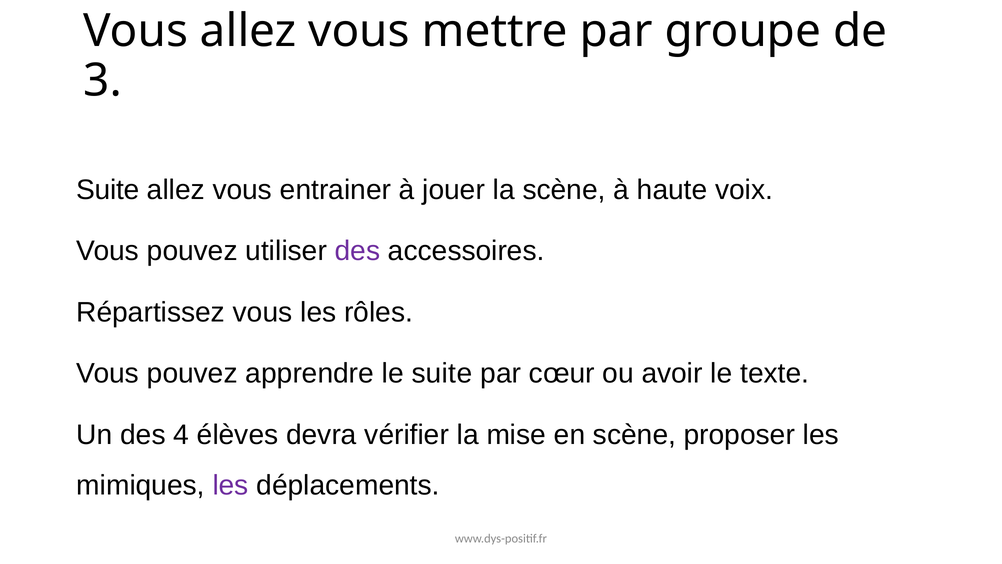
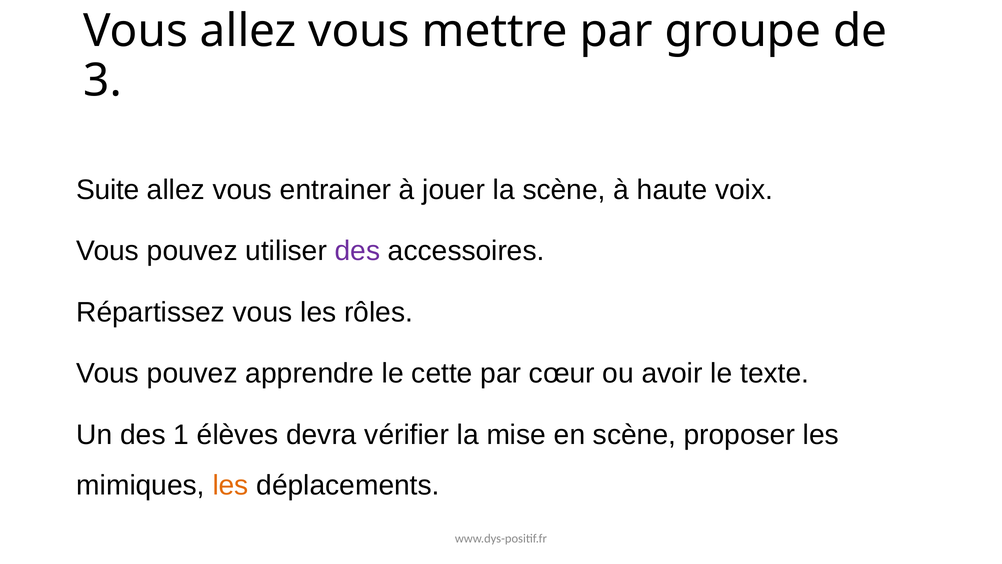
le suite: suite -> cette (442, 373)
4: 4 -> 1 (181, 434)
les colour: purple -> orange (231, 485)
